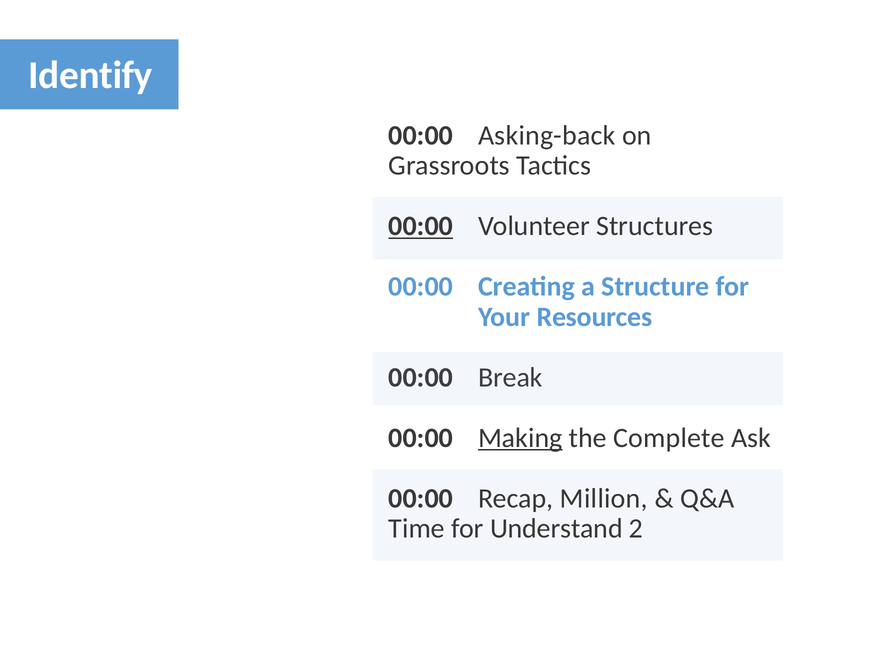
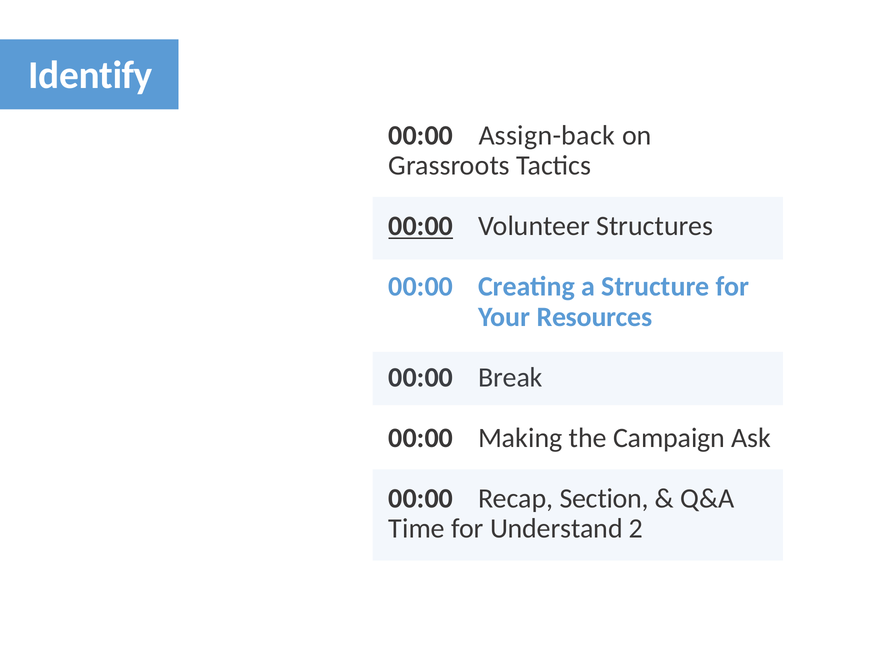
Asking-back: Asking-back -> Assign-back (547, 135)
Making underline: present -> none (520, 438)
Complete: Complete -> Campaign (669, 438)
Million: Million -> Section (604, 498)
